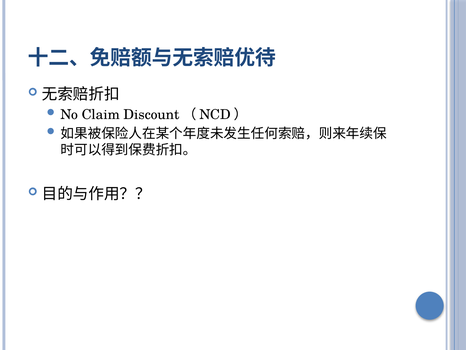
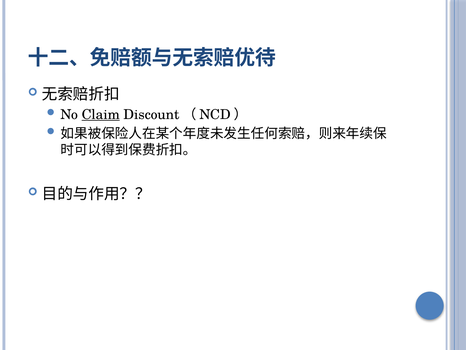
Claim underline: none -> present (101, 114)
